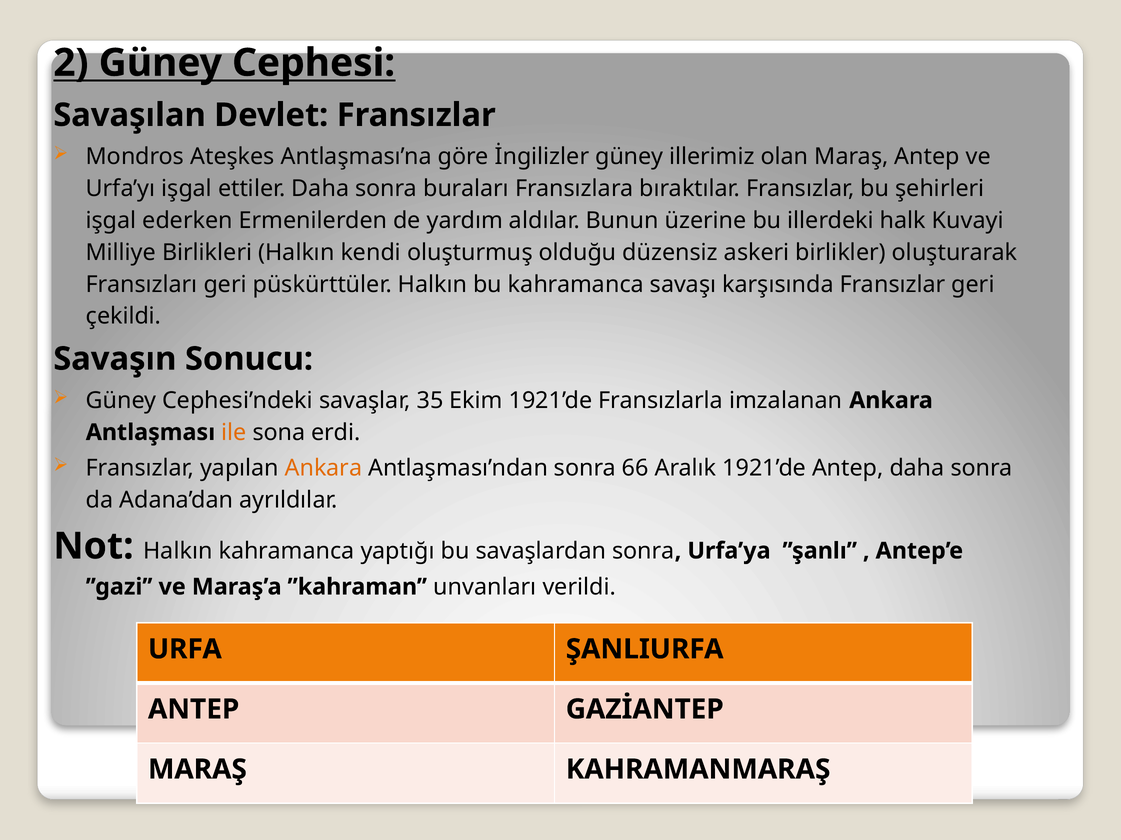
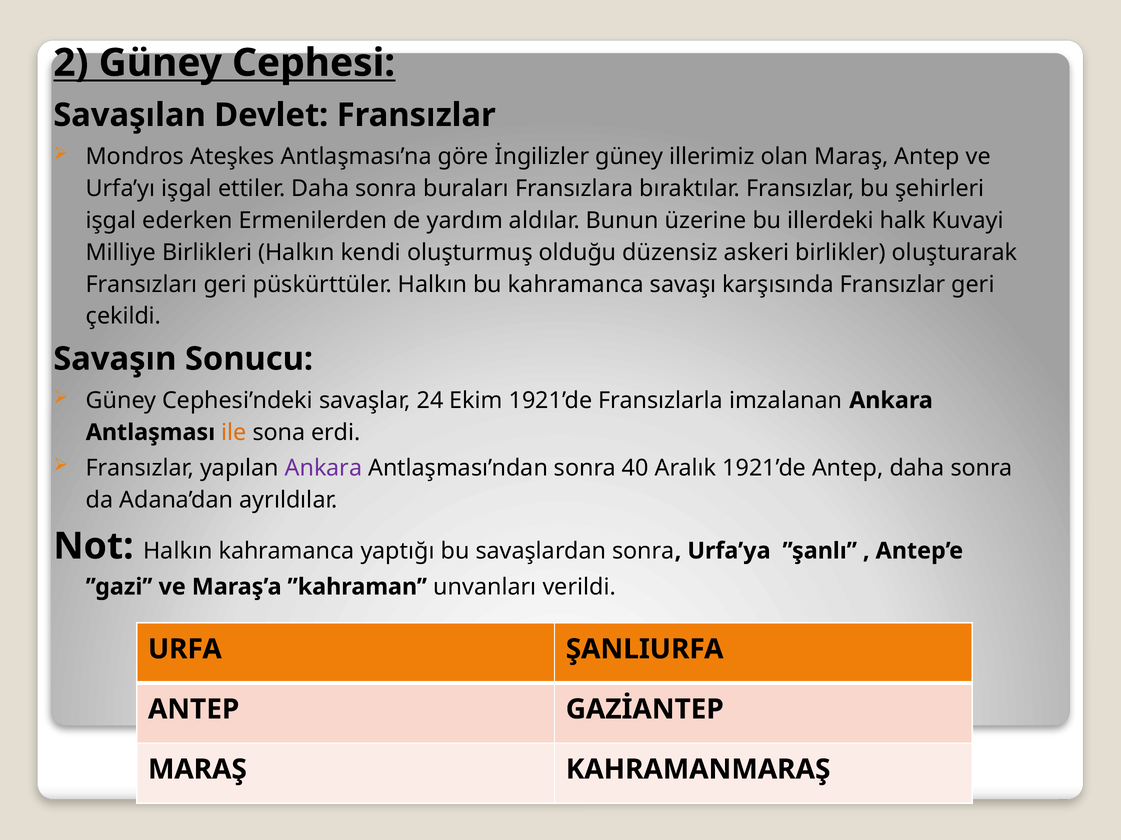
35: 35 -> 24 (430, 401)
Ankara colour: orange -> purple (324, 469)
66: 66 -> 40 (635, 469)
